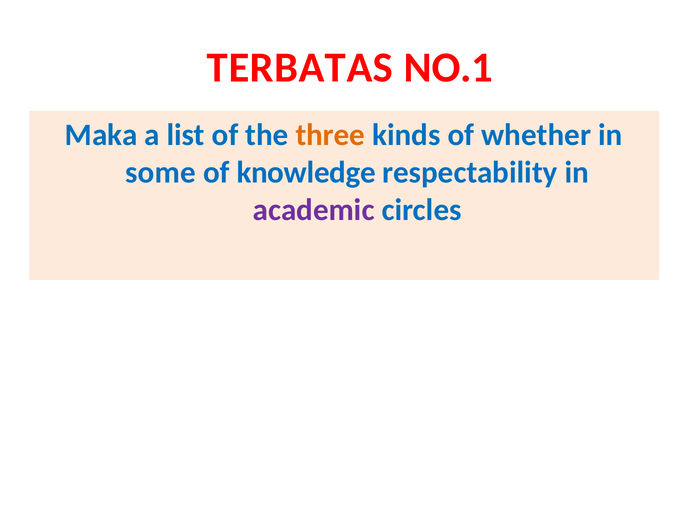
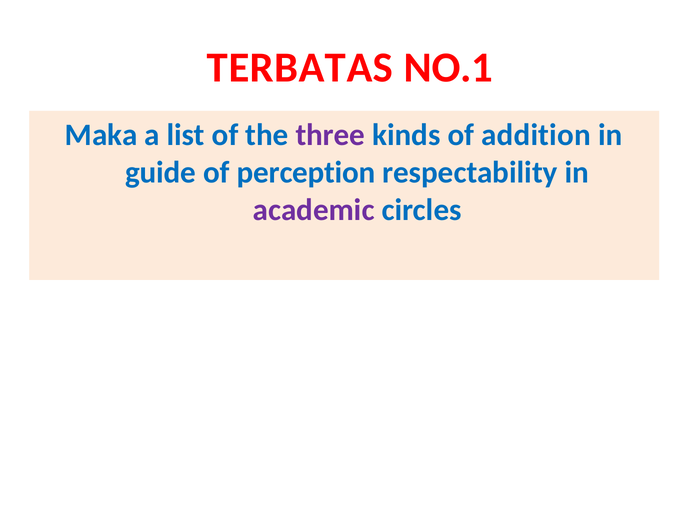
three colour: orange -> purple (330, 135)
whether: whether -> addition (536, 135)
some: some -> guide (161, 173)
knowledge: knowledge -> perception (306, 173)
